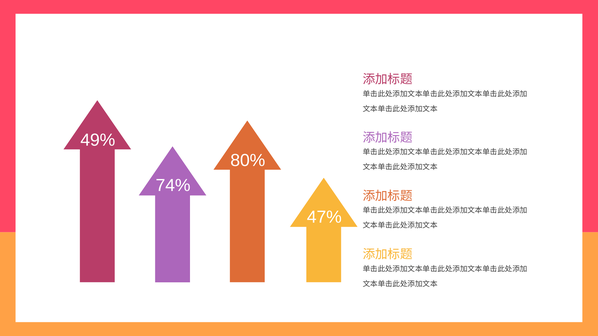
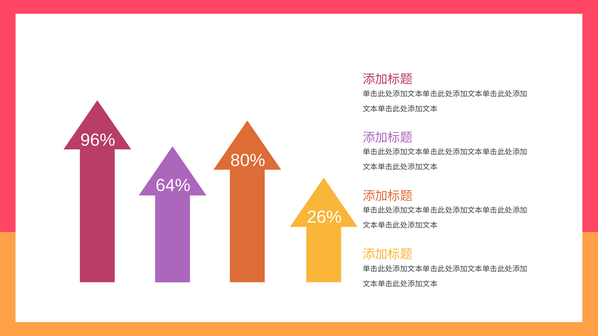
49%: 49% -> 96% (98, 140)
74%: 74% -> 64% (173, 186)
47%: 47% -> 26% (324, 217)
